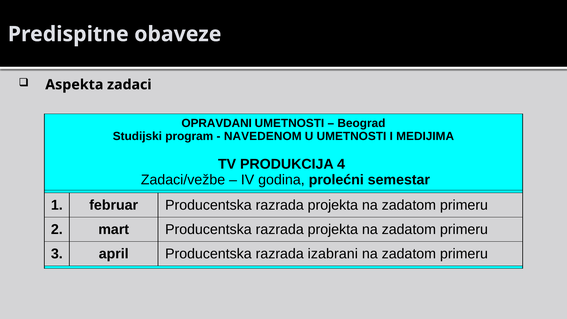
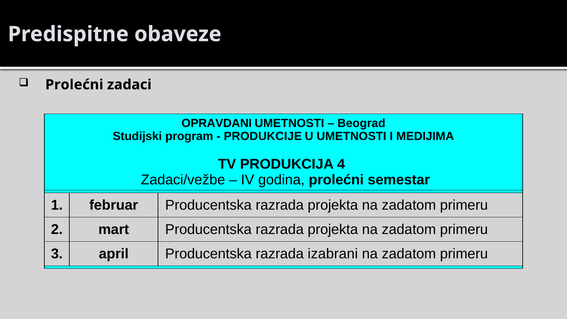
Aspekta: Aspekta -> Prolećni (74, 85)
NAVEDENOM: NAVEDENOM -> PRODUKCIJE (263, 136)
